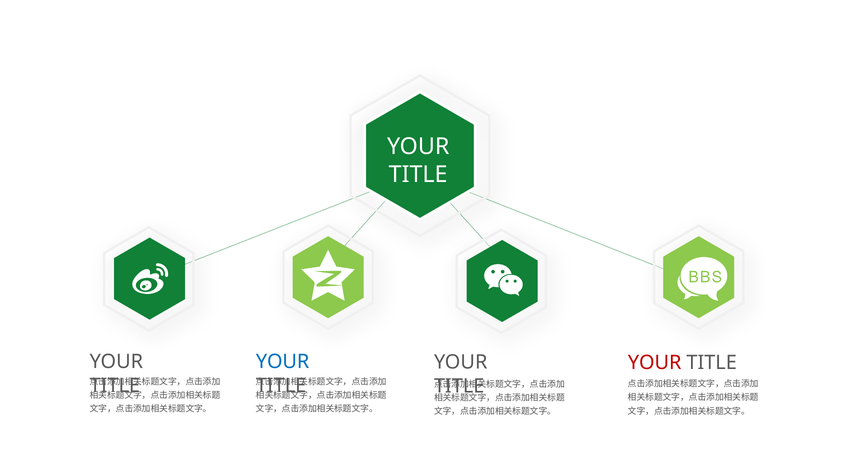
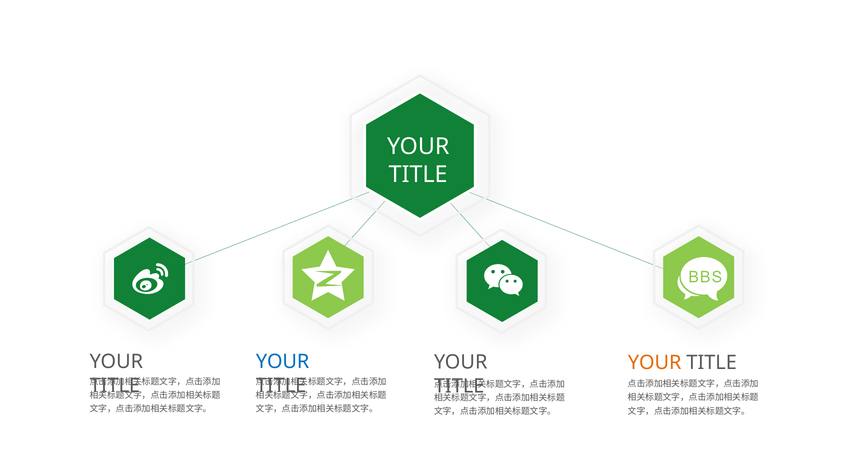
YOUR colour: red -> orange (655, 362)
